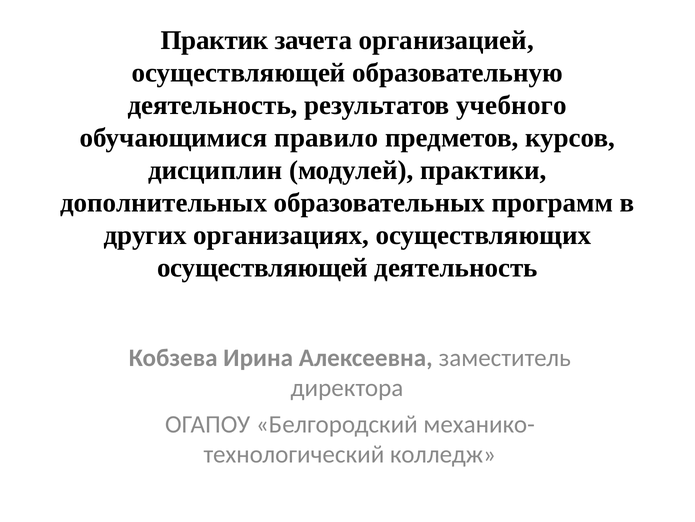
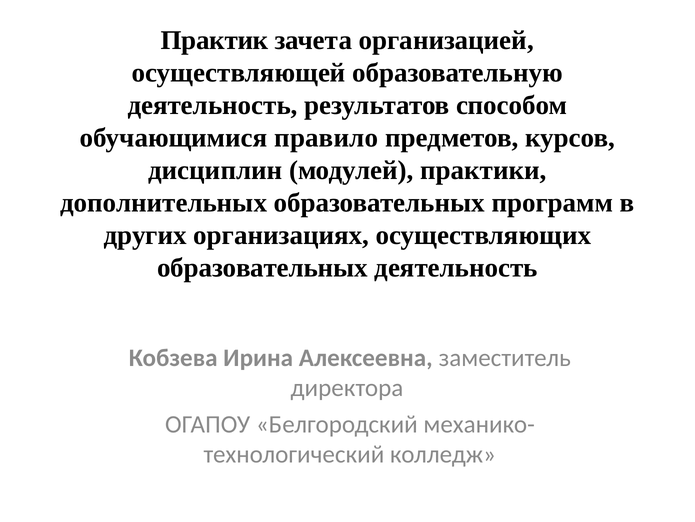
учебного: учебного -> способом (512, 105)
осуществляющей: осуществляющей -> образовательных (262, 268)
